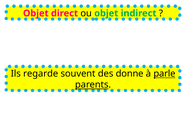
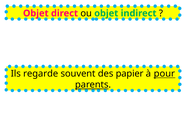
donne: donne -> papier (130, 74)
parle: parle -> pour (164, 74)
